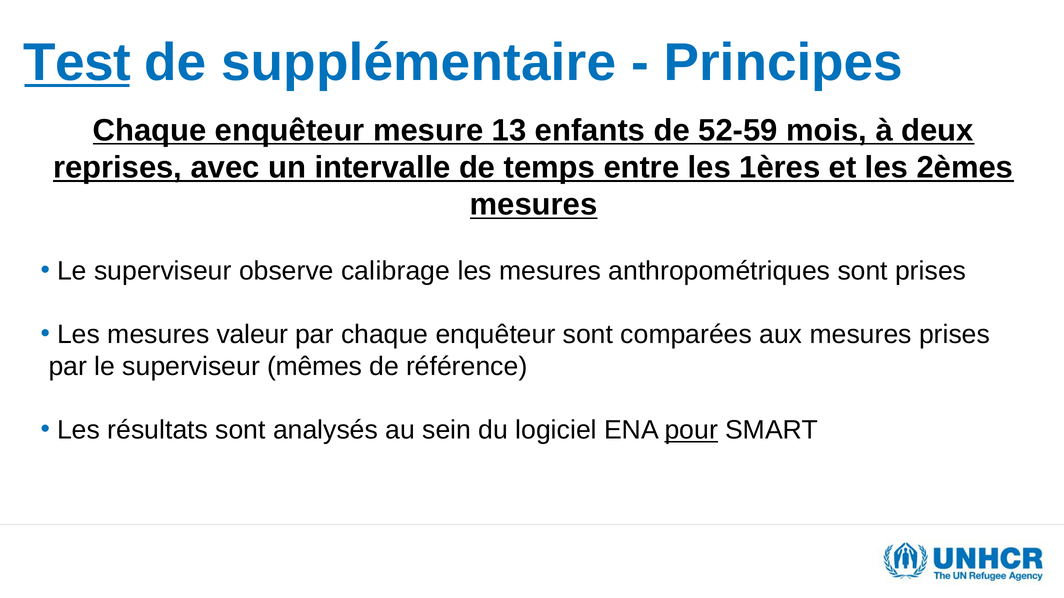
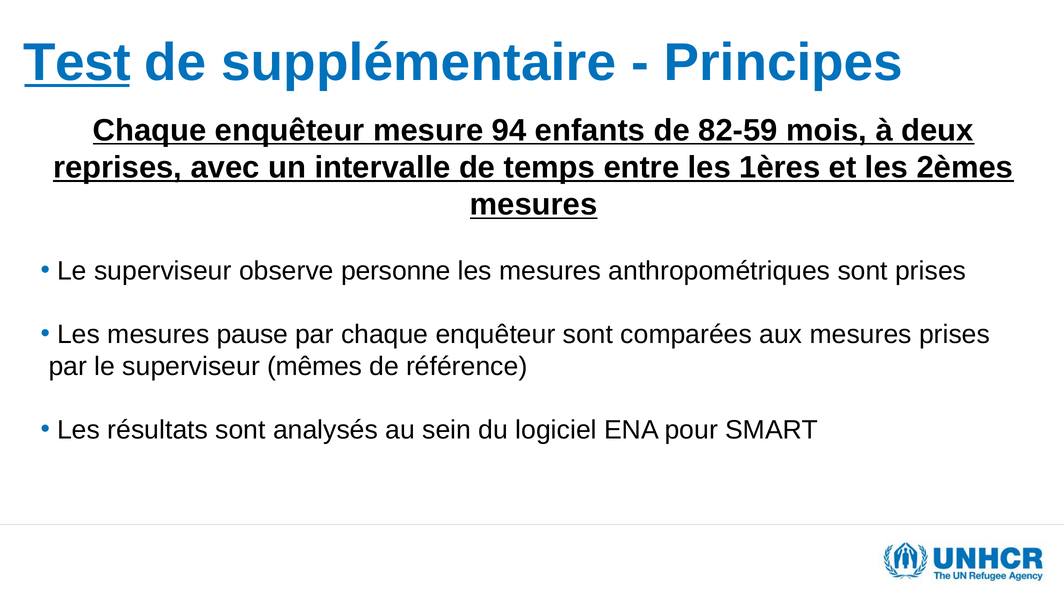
13: 13 -> 94 (509, 130)
52-59: 52-59 -> 82-59 (738, 130)
calibrage: calibrage -> personne (396, 271)
valeur: valeur -> pause (252, 335)
pour underline: present -> none (691, 431)
